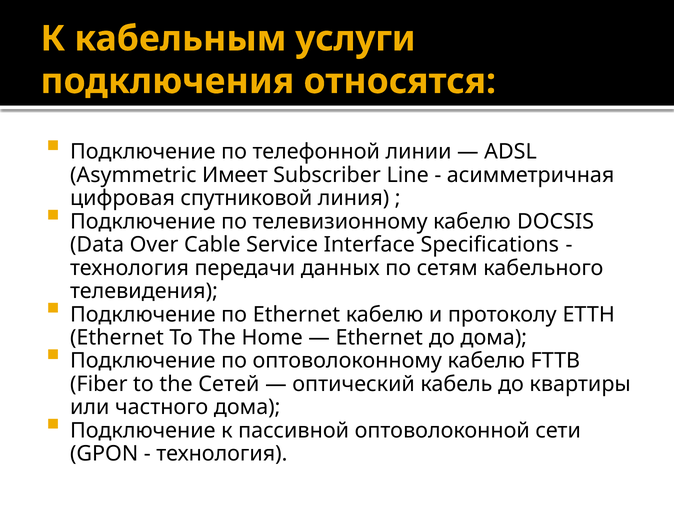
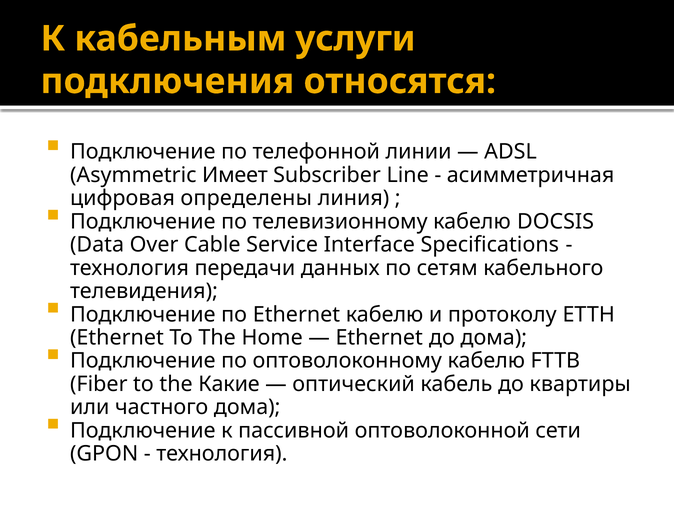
спутниковой: спутниковой -> определены (246, 198)
Сетей: Сетей -> Какие (229, 384)
